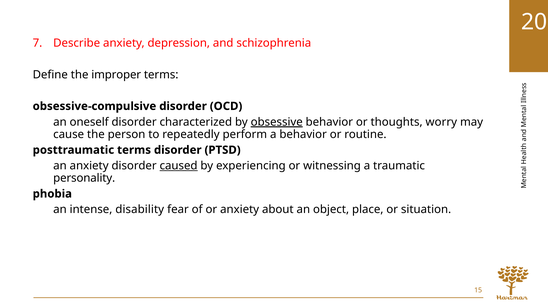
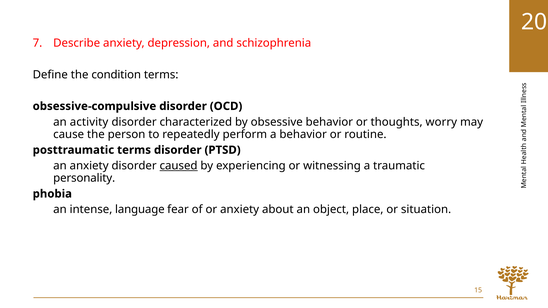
improper: improper -> condition (116, 75)
oneself: oneself -> activity (89, 122)
obsessive underline: present -> none (277, 122)
disability: disability -> language (140, 210)
